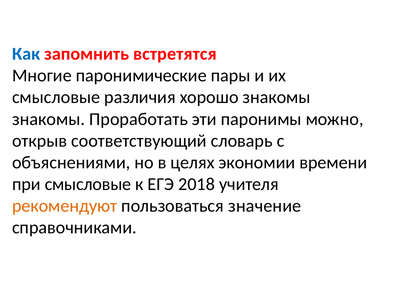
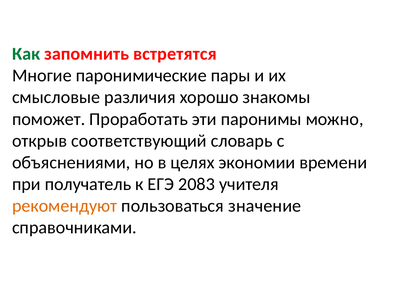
Как colour: blue -> green (26, 54)
знакомы: знакомы -> поможет (49, 119)
при смысловые: смысловые -> получатель (88, 184)
2018: 2018 -> 2083 (197, 184)
